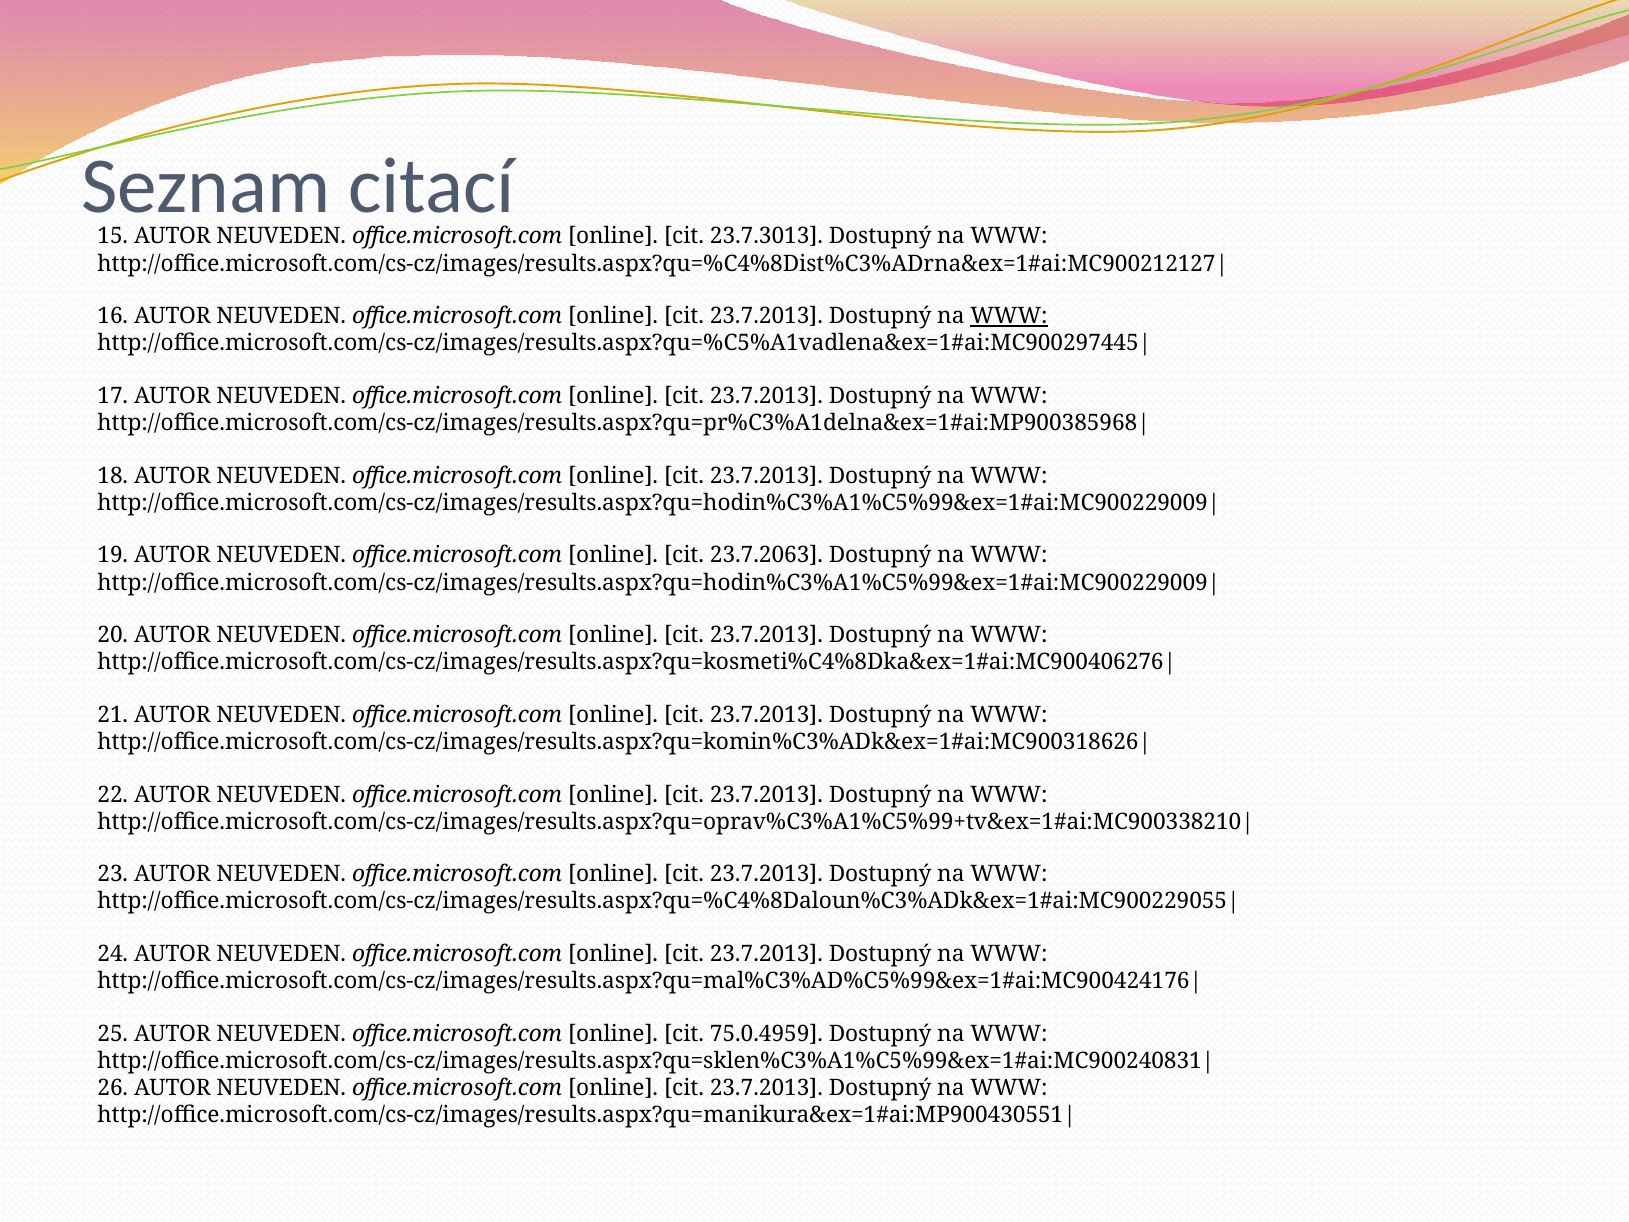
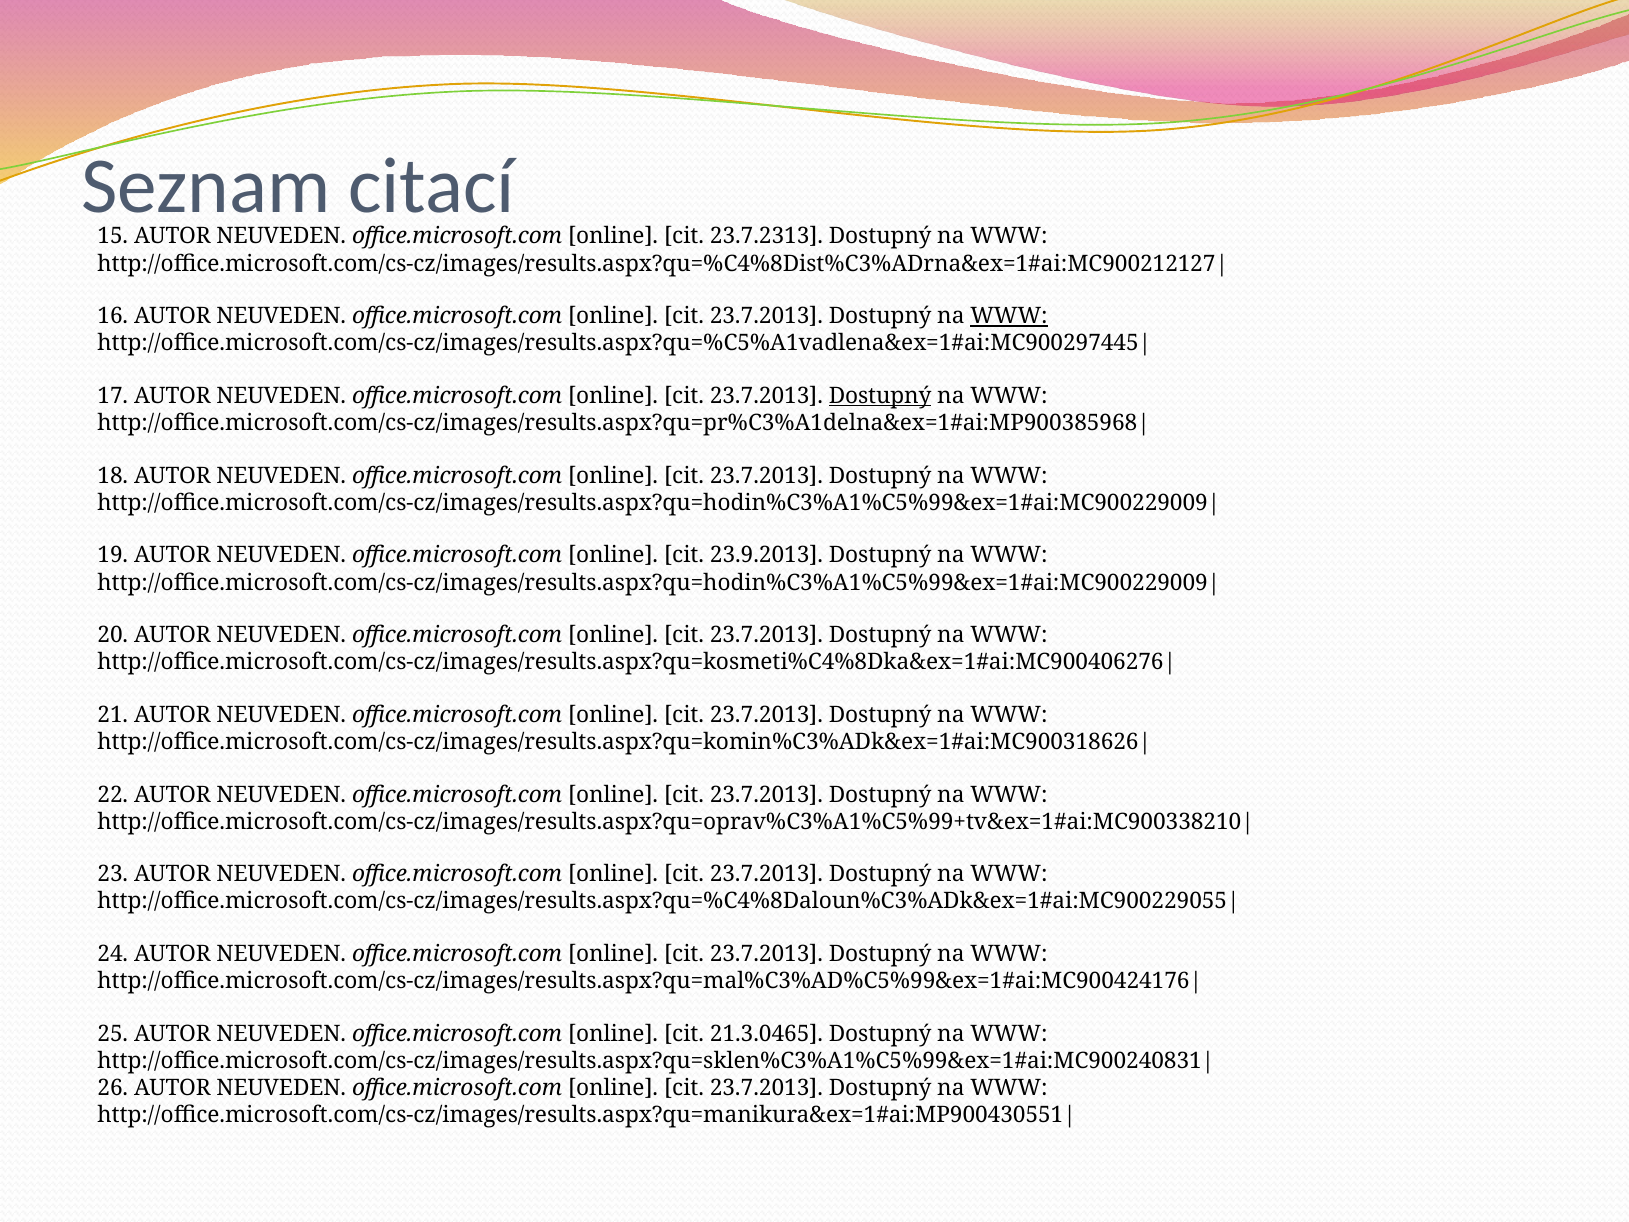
23.7.3013: 23.7.3013 -> 23.7.2313 (767, 236)
Dostupný underline: none -> present (880, 396)
23.7.2063: 23.7.2063 -> 23.9.2013 (767, 555)
75.0.4959: 75.0.4959 -> 21.3.0465 (767, 1034)
